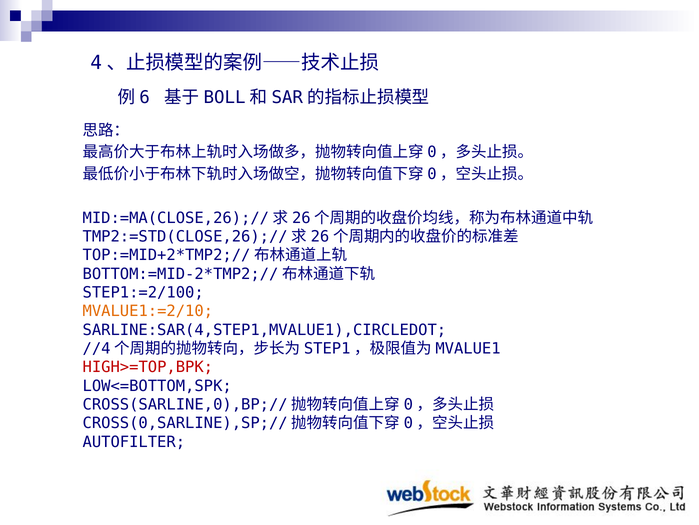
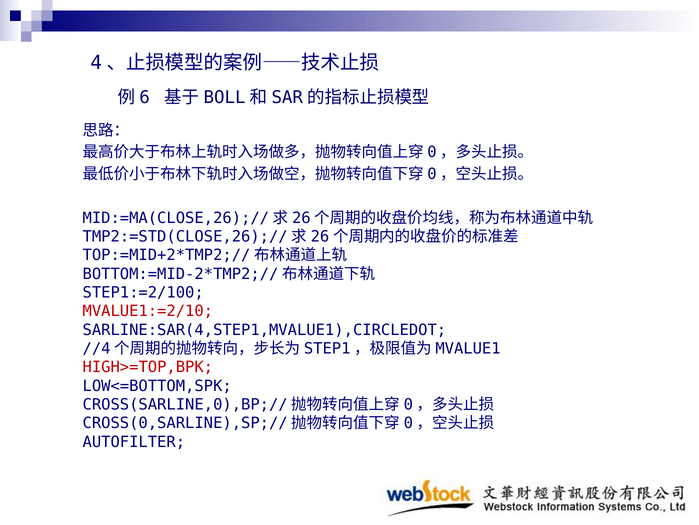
MVALUE1:=2/10 colour: orange -> red (148, 311)
